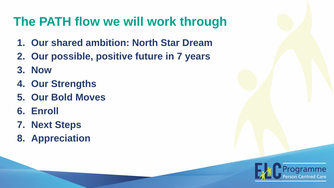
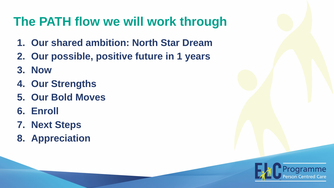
in 7: 7 -> 1 (180, 56)
